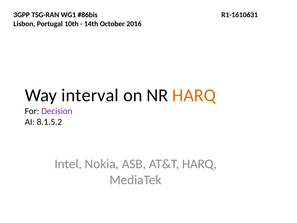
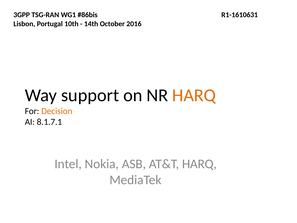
interval: interval -> support (90, 95)
Decision colour: purple -> orange (57, 111)
8.1.5.2: 8.1.5.2 -> 8.1.7.1 (49, 122)
